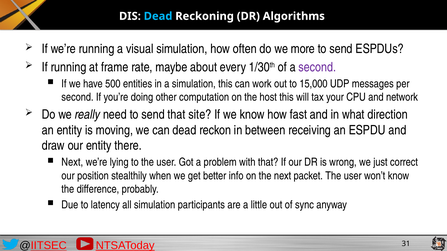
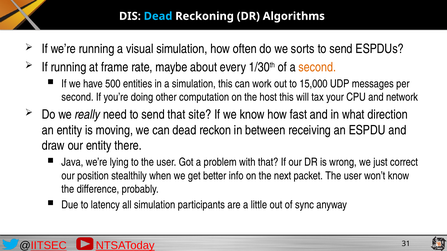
more: more -> sorts (303, 49)
second colour: purple -> orange (317, 67)
Next: Next -> Java (72, 163)
